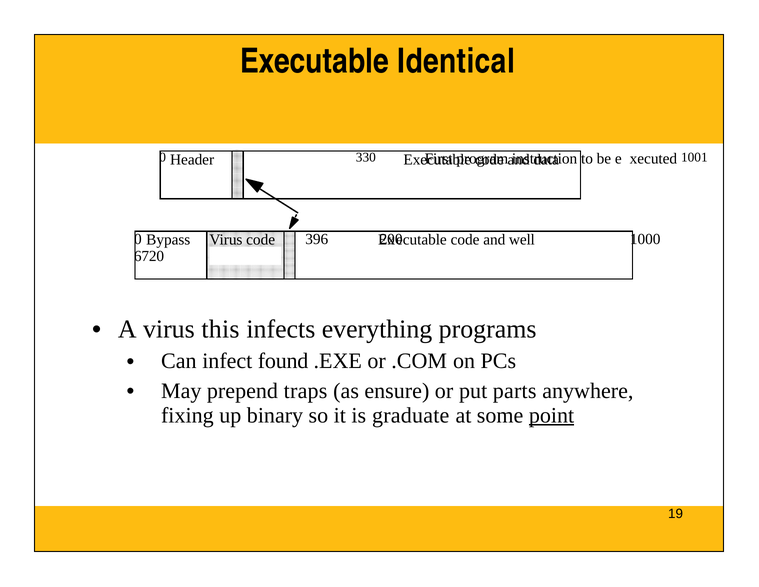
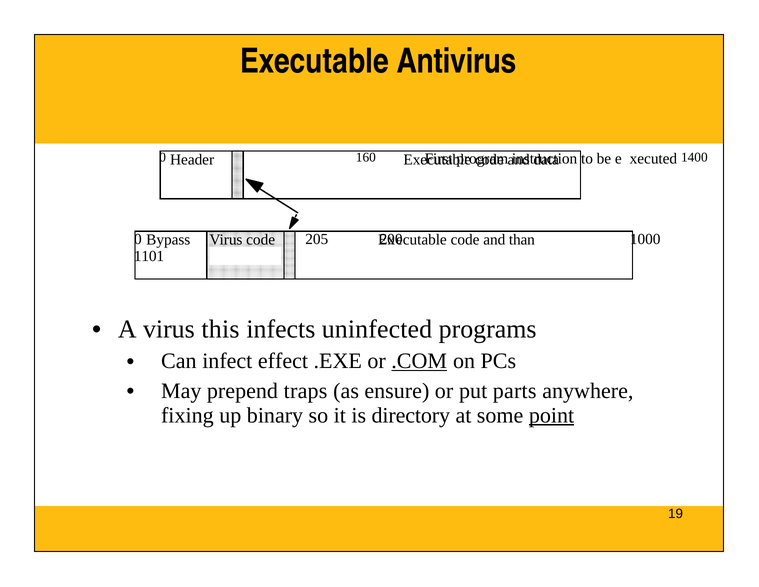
Identical: Identical -> Antivirus (456, 61)
330: 330 -> 160 (366, 157)
1001: 1001 -> 1400 (694, 157)
396: 396 -> 205 (317, 239)
well: well -> than (522, 240)
6720: 6720 -> 1101 (149, 256)
everything: everything -> uninfected (377, 329)
found: found -> effect (283, 361)
.COM underline: none -> present (419, 361)
graduate: graduate -> directory (411, 415)
